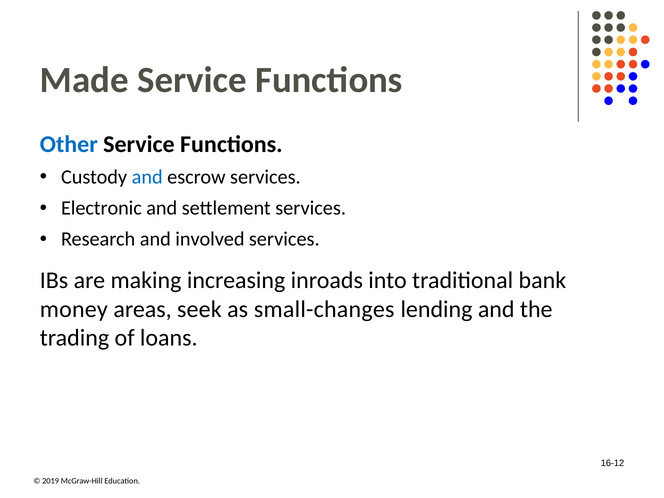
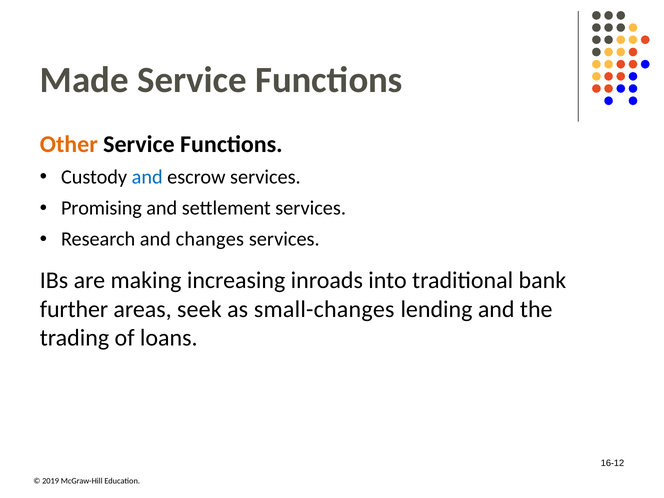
Other colour: blue -> orange (69, 144)
Electronic: Electronic -> Promising (101, 208)
involved: involved -> changes (210, 239)
money: money -> further (74, 309)
